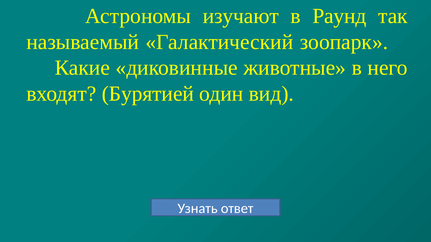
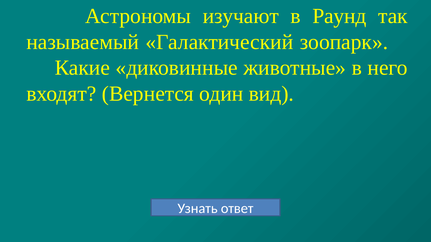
Бypятиeй: Бypятиeй -> Вернется (148, 94)
